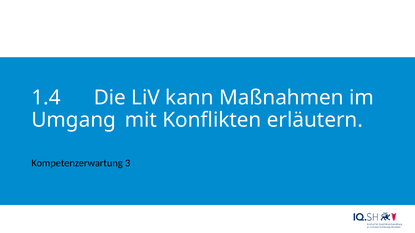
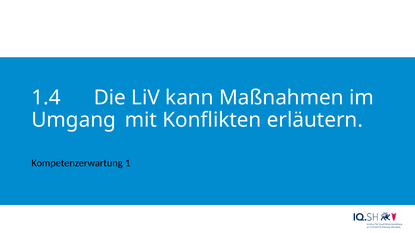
3: 3 -> 1 (128, 163)
